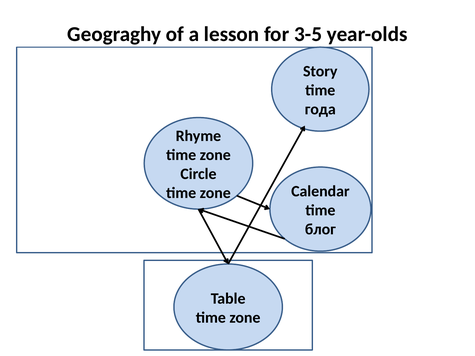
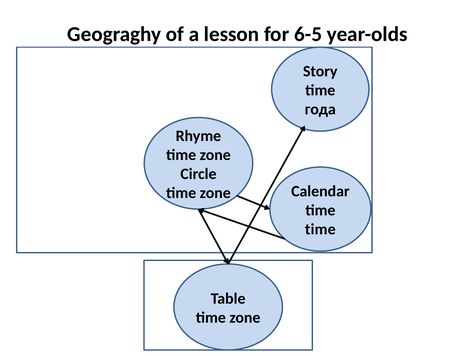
3-5: 3-5 -> 6-5 (308, 34)
блог: блог -> time (320, 229)
